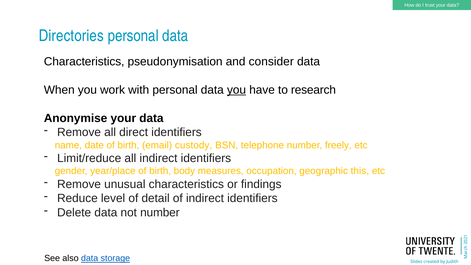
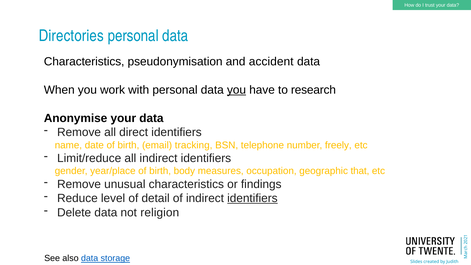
consider: consider -> accident (271, 62)
custody: custody -> tracking (194, 145)
this: this -> that (360, 171)
identifiers underline: none -> present (252, 198)
not number: number -> religion (160, 212)
